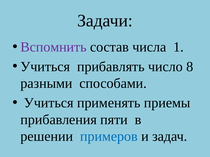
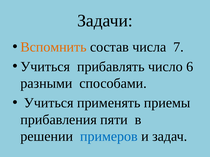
Вспомнить colour: purple -> orange (54, 47)
1: 1 -> 7 (178, 47)
8: 8 -> 6 (190, 67)
